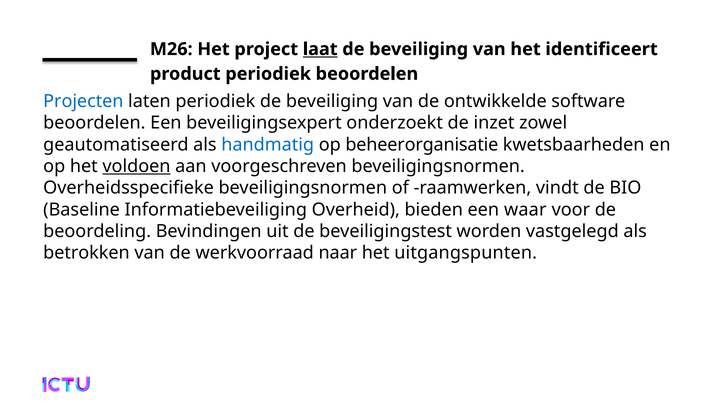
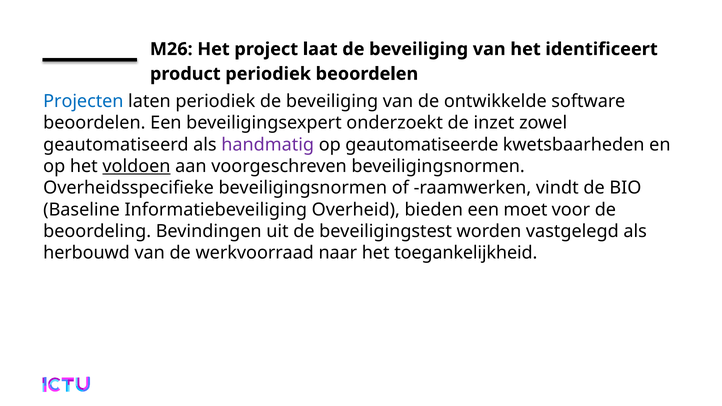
laat underline: present -> none (320, 49)
handmatig colour: blue -> purple (268, 145)
beheerorganisatie: beheerorganisatie -> geautomatiseerde (422, 145)
waar: waar -> moet (525, 210)
betrokken: betrokken -> herbouwd (87, 253)
uitgangspunten: uitgangspunten -> toegankelijkheid (466, 253)
